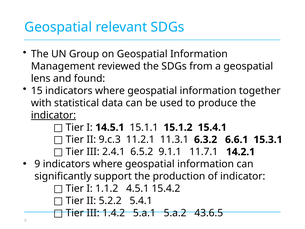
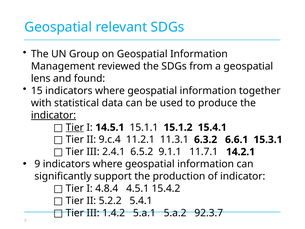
Tier underline: none -> present (75, 127)
9.c.3: 9.c.3 -> 9.c.4 (110, 139)
1.1.2: 1.1.2 -> 4.8.4 (107, 188)
43.6.5: 43.6.5 -> 92.3.7 (209, 213)
